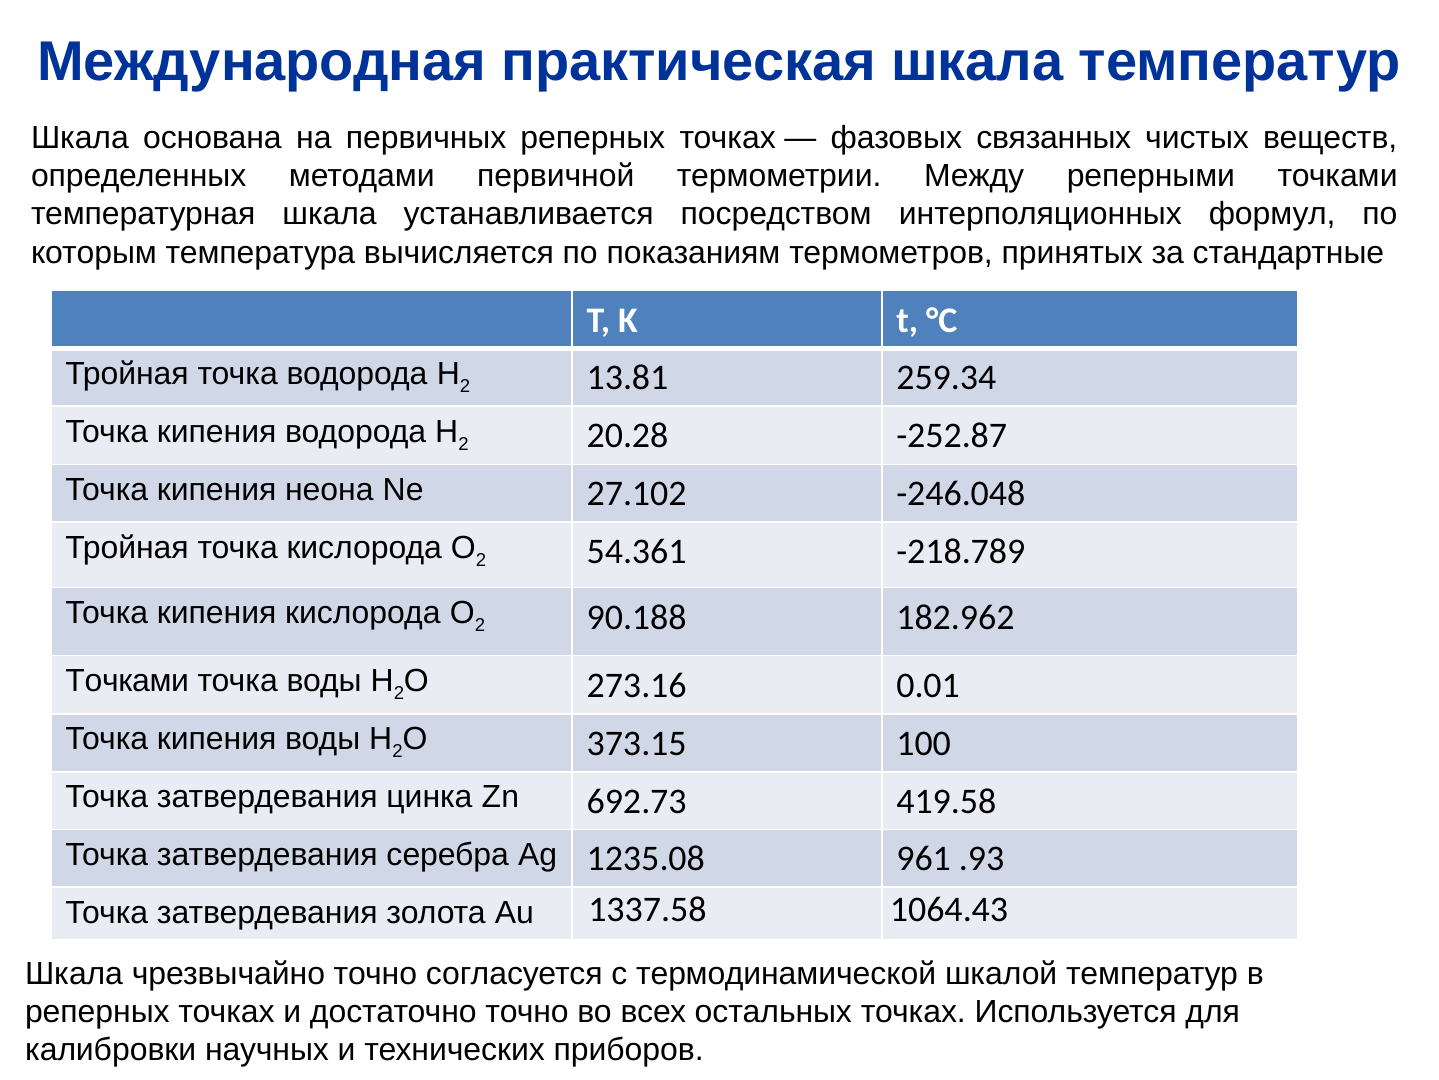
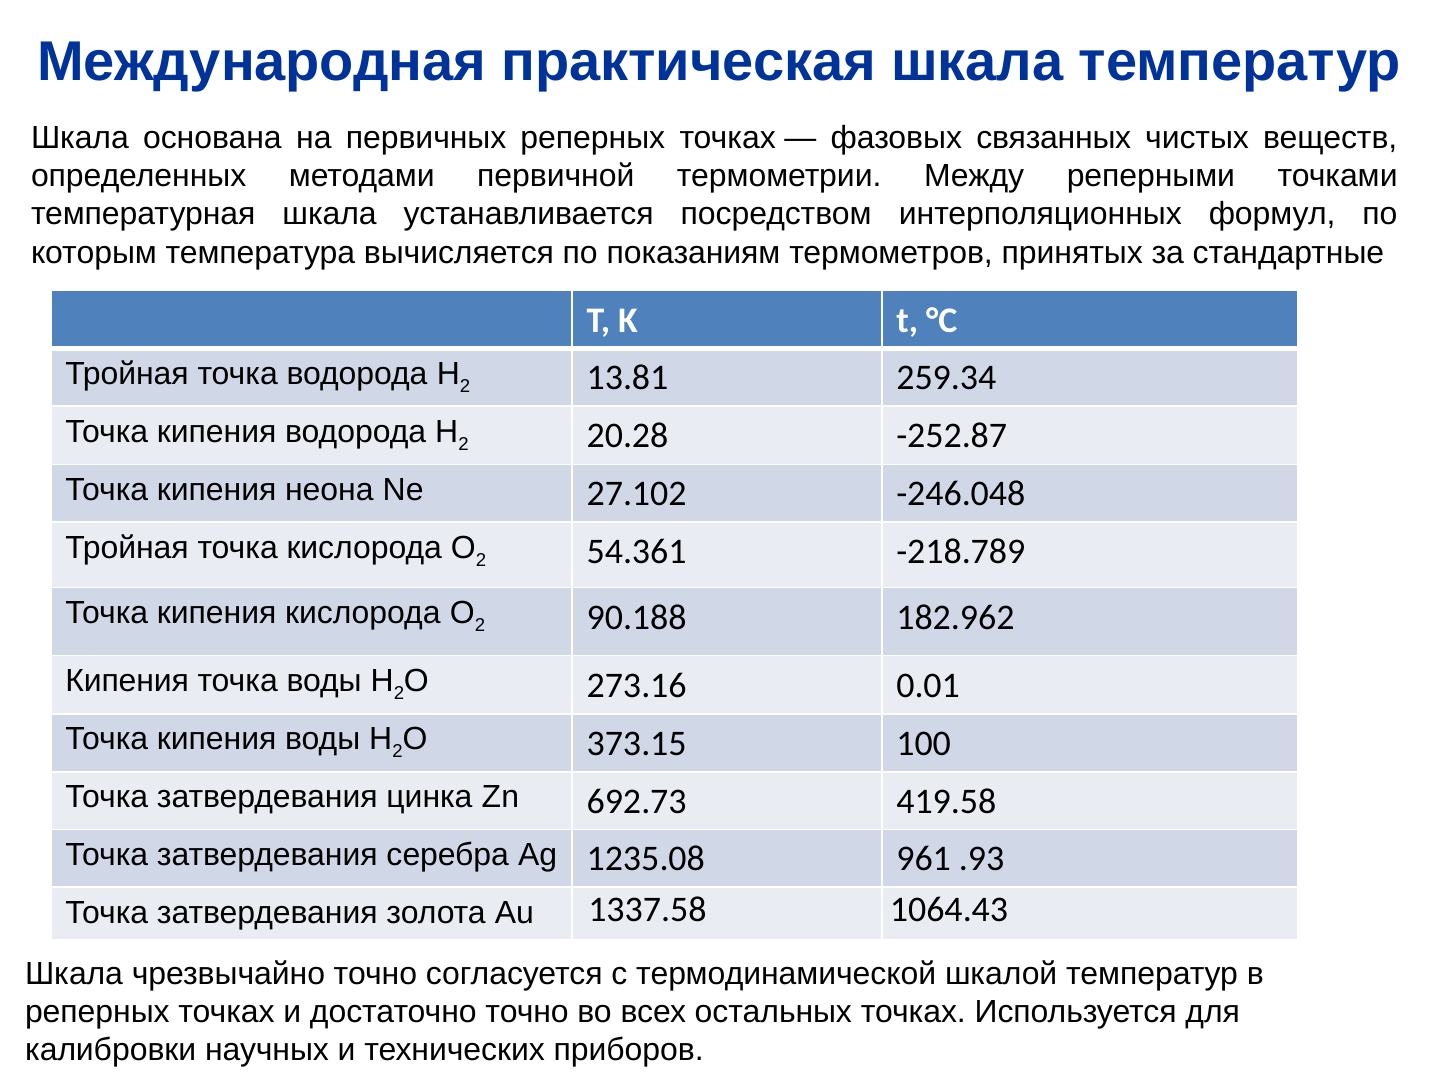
Точками: Точками -> Кипения (127, 681)
